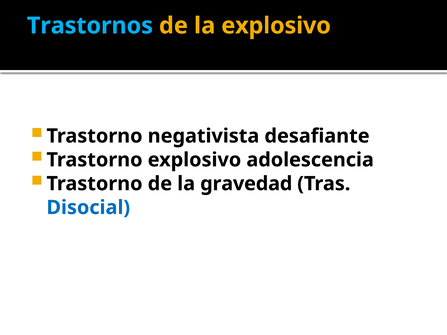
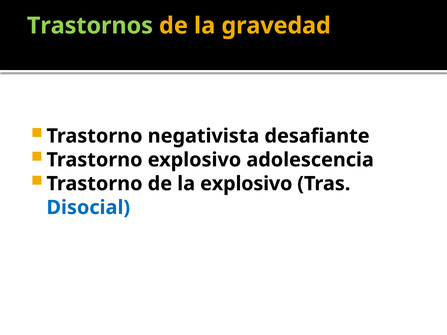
Trastornos colour: light blue -> light green (90, 26)
la explosivo: explosivo -> gravedad (276, 26)
la gravedad: gravedad -> explosivo (246, 184)
